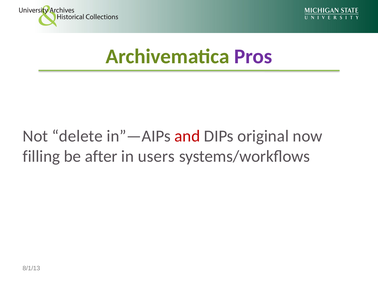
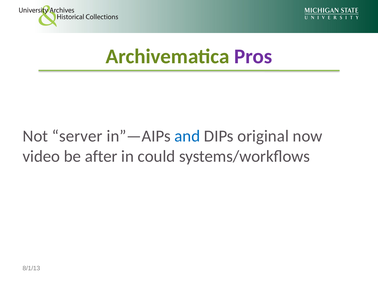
delete: delete -> server (77, 136)
and colour: red -> blue (187, 136)
filling: filling -> video (41, 157)
users: users -> could (156, 157)
